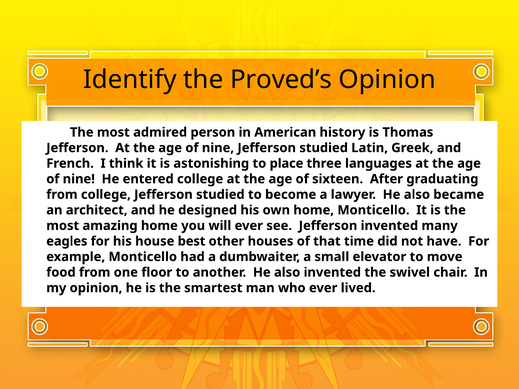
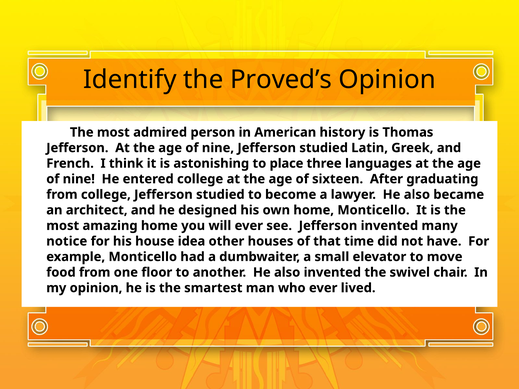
eagles: eagles -> notice (67, 241)
best: best -> idea (192, 241)
